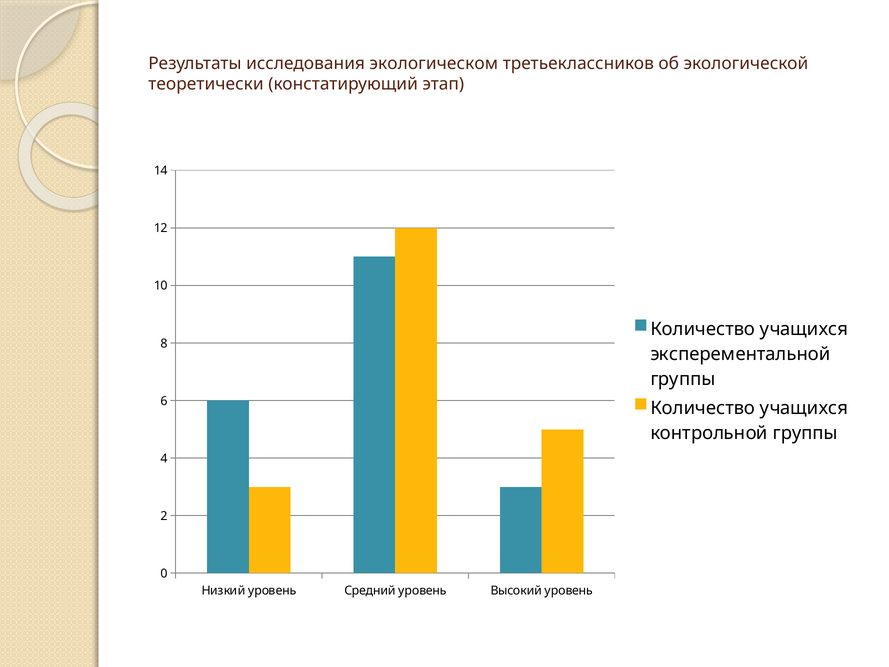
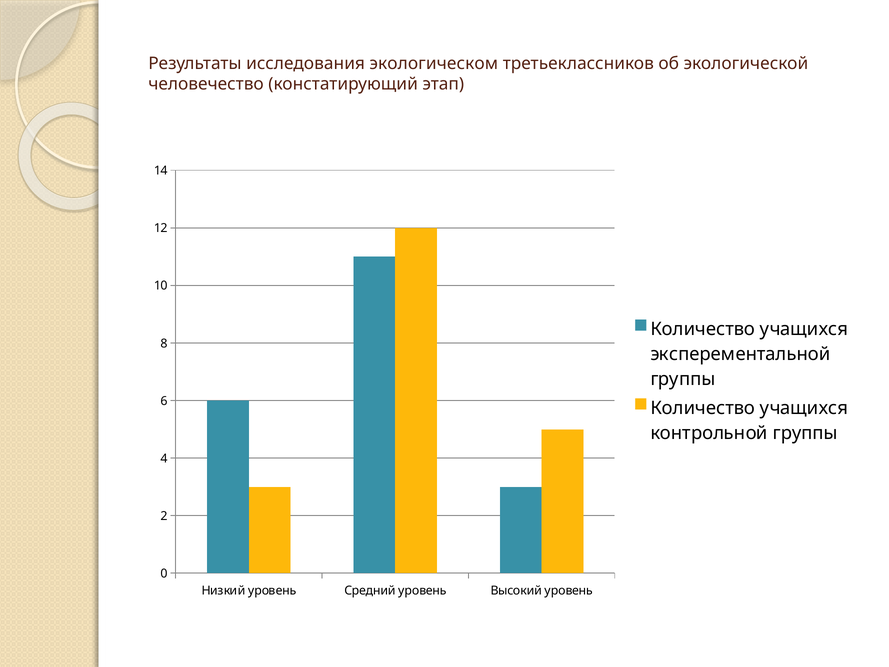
теоретически: теоретически -> человечество (206, 84)
